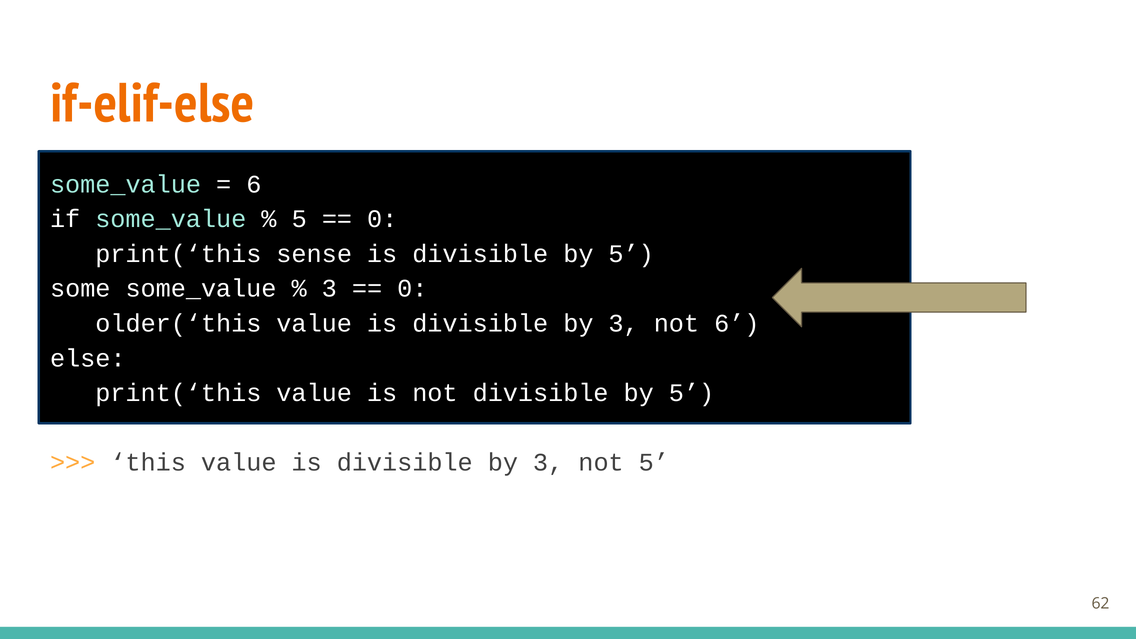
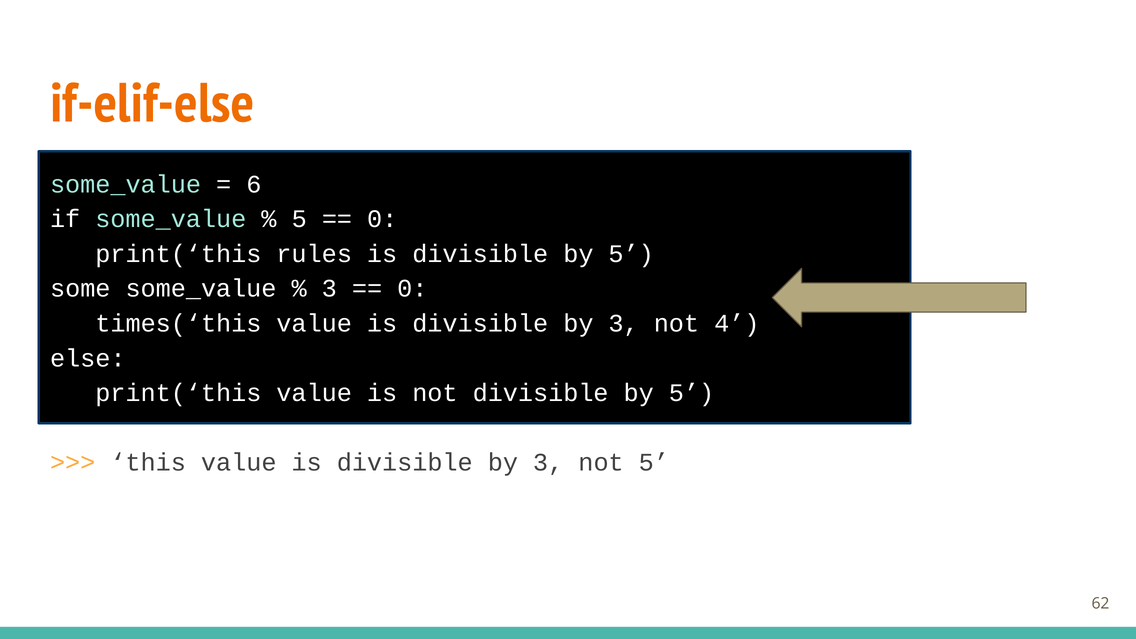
sense: sense -> rules (314, 254)
older(‘this: older(‘this -> times(‘this (178, 323)
not 6: 6 -> 4 (737, 323)
